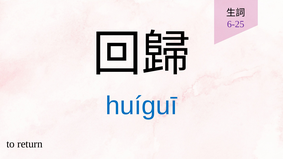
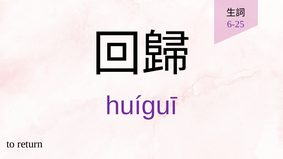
huíguī colour: blue -> purple (141, 106)
